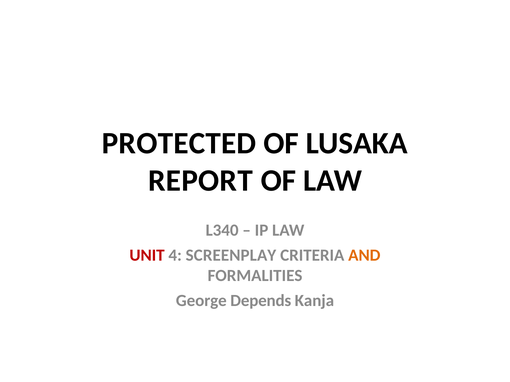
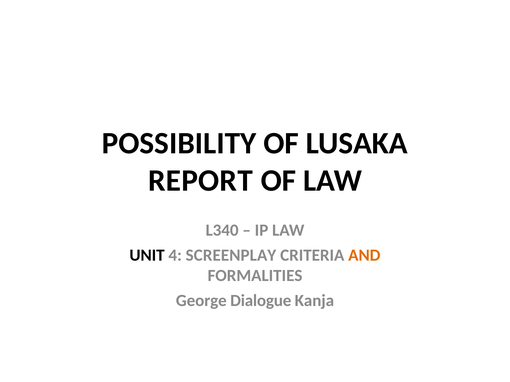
PROTECTED: PROTECTED -> POSSIBILITY (179, 143)
UNIT colour: red -> black (147, 256)
Depends: Depends -> Dialogue (261, 301)
